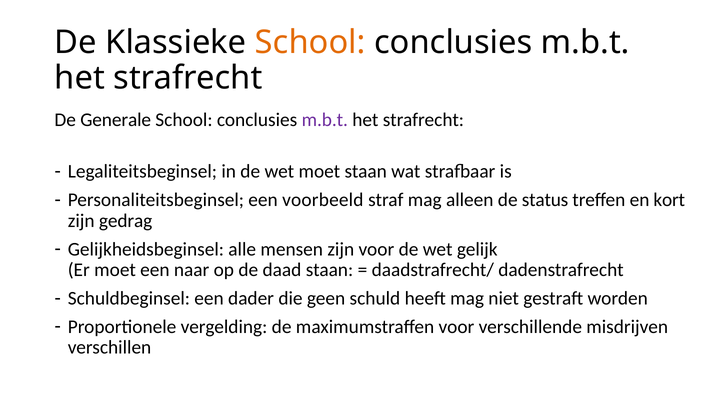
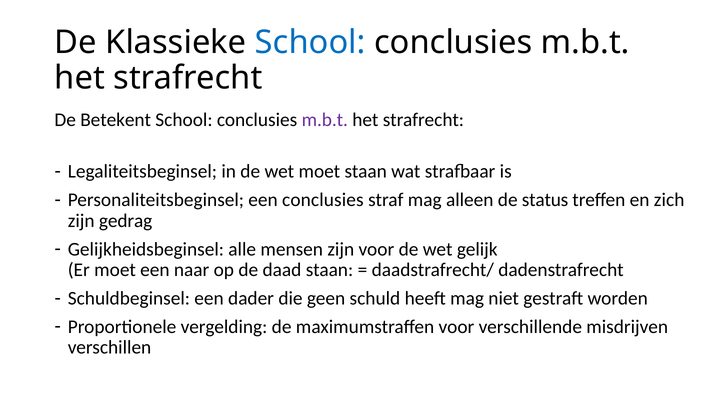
School colour: orange -> blue (310, 42)
Generale: Generale -> Betekent (116, 120)
een voorbeeld: voorbeeld -> conclusies (323, 200)
kort: kort -> zich (669, 200)
